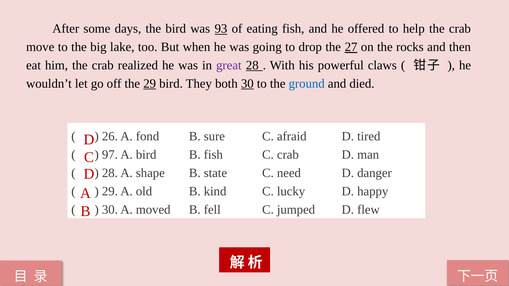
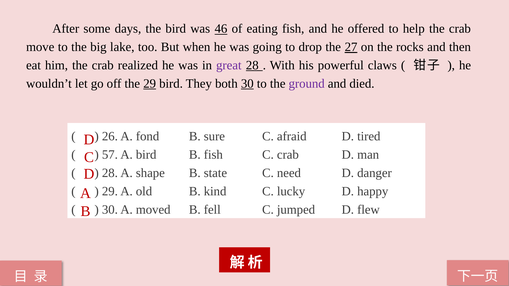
93: 93 -> 46 (221, 29)
ground colour: blue -> purple (307, 84)
97: 97 -> 57 (110, 155)
